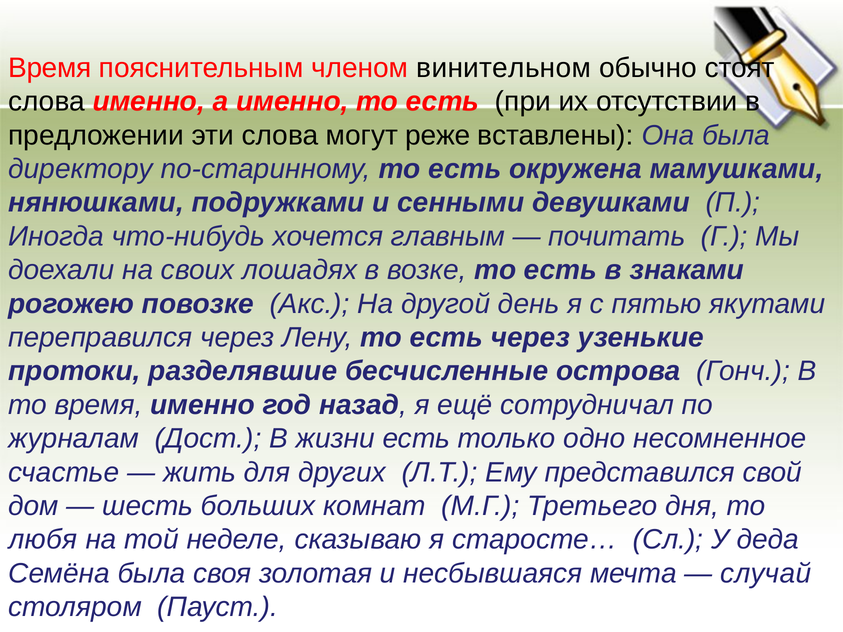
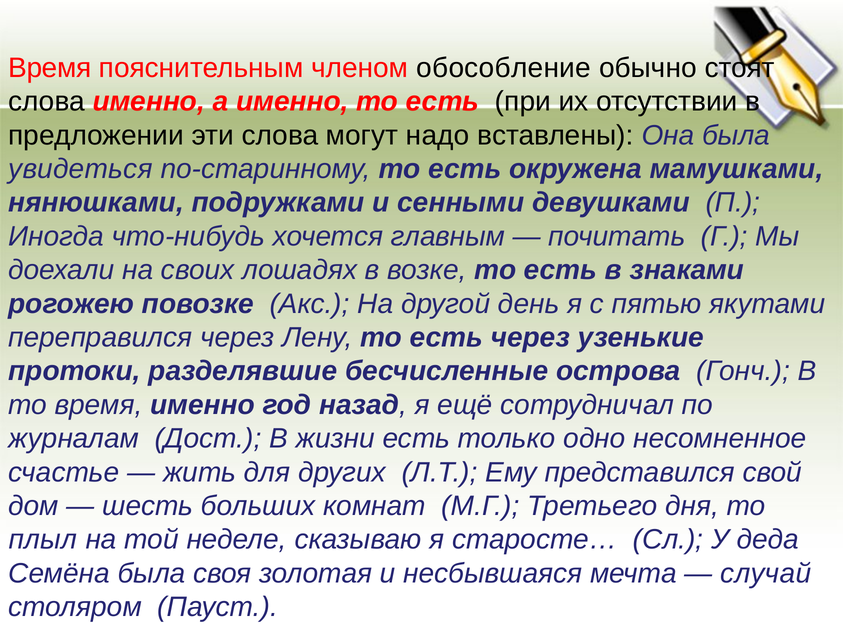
винительном: винительном -> обособление (504, 68)
реже: реже -> надо (438, 135)
директору: директору -> увидеться (80, 169)
любя: любя -> плыл (43, 540)
